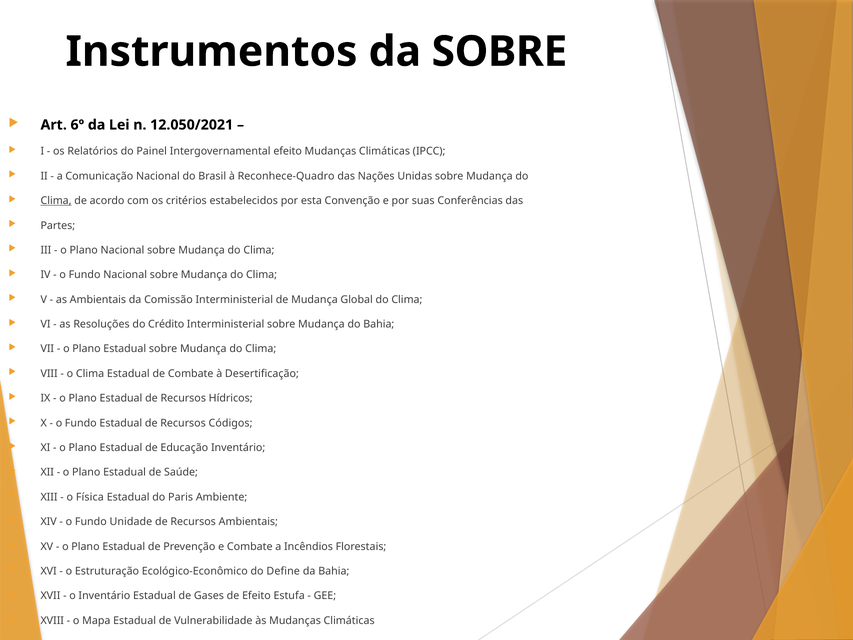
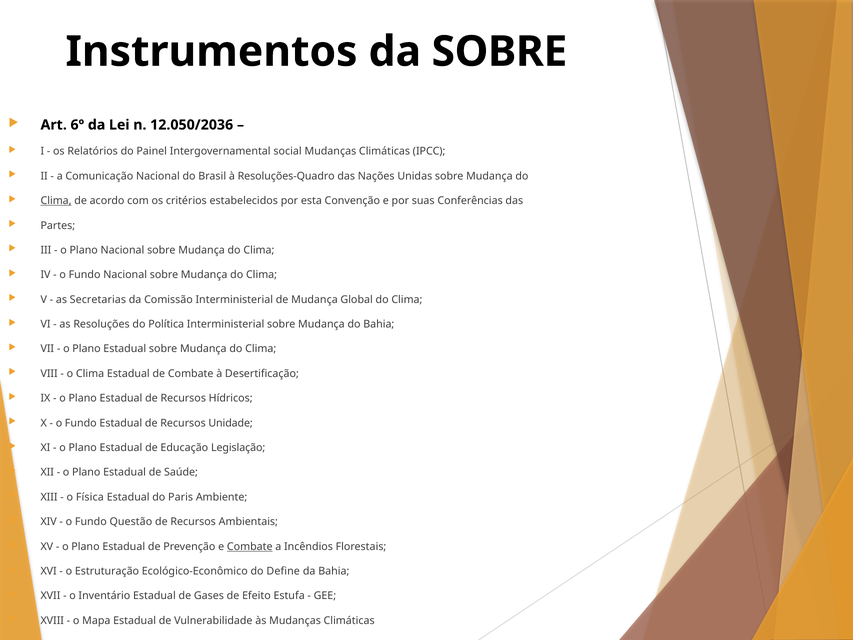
12.050/2021: 12.050/2021 -> 12.050/2036 (192, 125)
Intergovernamental efeito: efeito -> social (288, 151)
Reconhece-Quadro: Reconhece-Quadro -> Resoluções-Quadro (286, 176)
as Ambientais: Ambientais -> Secretarias (98, 299)
Crédito: Crédito -> Política (166, 324)
Códigos: Códigos -> Unidade (231, 423)
Educação Inventário: Inventário -> Legislação (238, 448)
Unidade: Unidade -> Questão (131, 522)
Combate underline: none -> present (250, 546)
